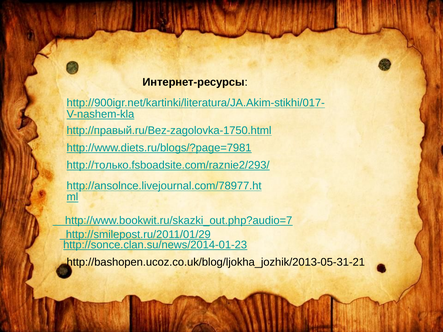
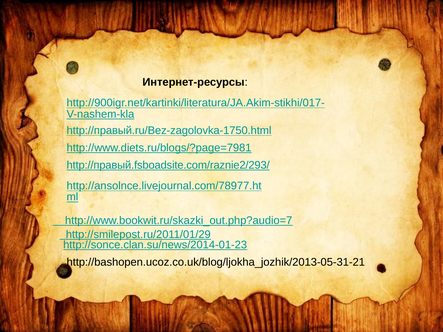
http://только.fsboadsite.com/raznie2/293/: http://только.fsboadsite.com/raznie2/293/ -> http://правый.fsboadsite.com/raznie2/293/ (168, 165)
